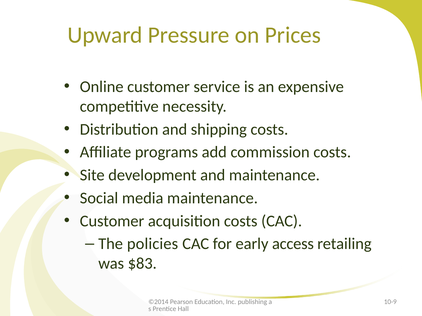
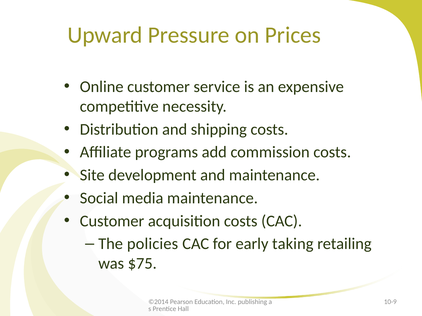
access: access -> taking (293, 244)
$83: $83 -> $75 (142, 264)
